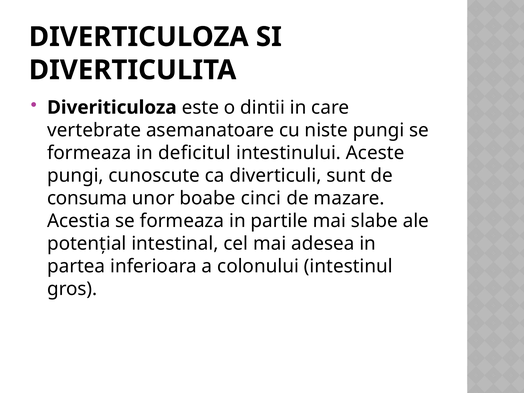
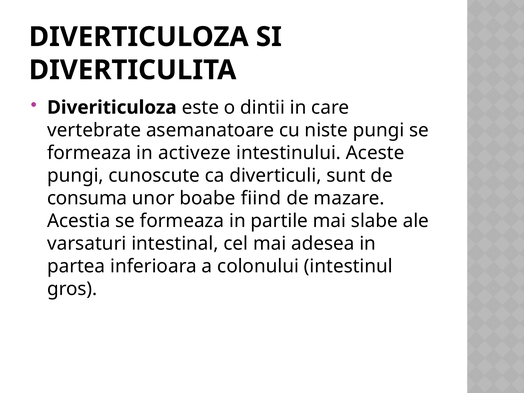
deficitul: deficitul -> activeze (194, 153)
cinci: cinci -> fiind (261, 198)
potențial: potențial -> varsaturi (87, 244)
